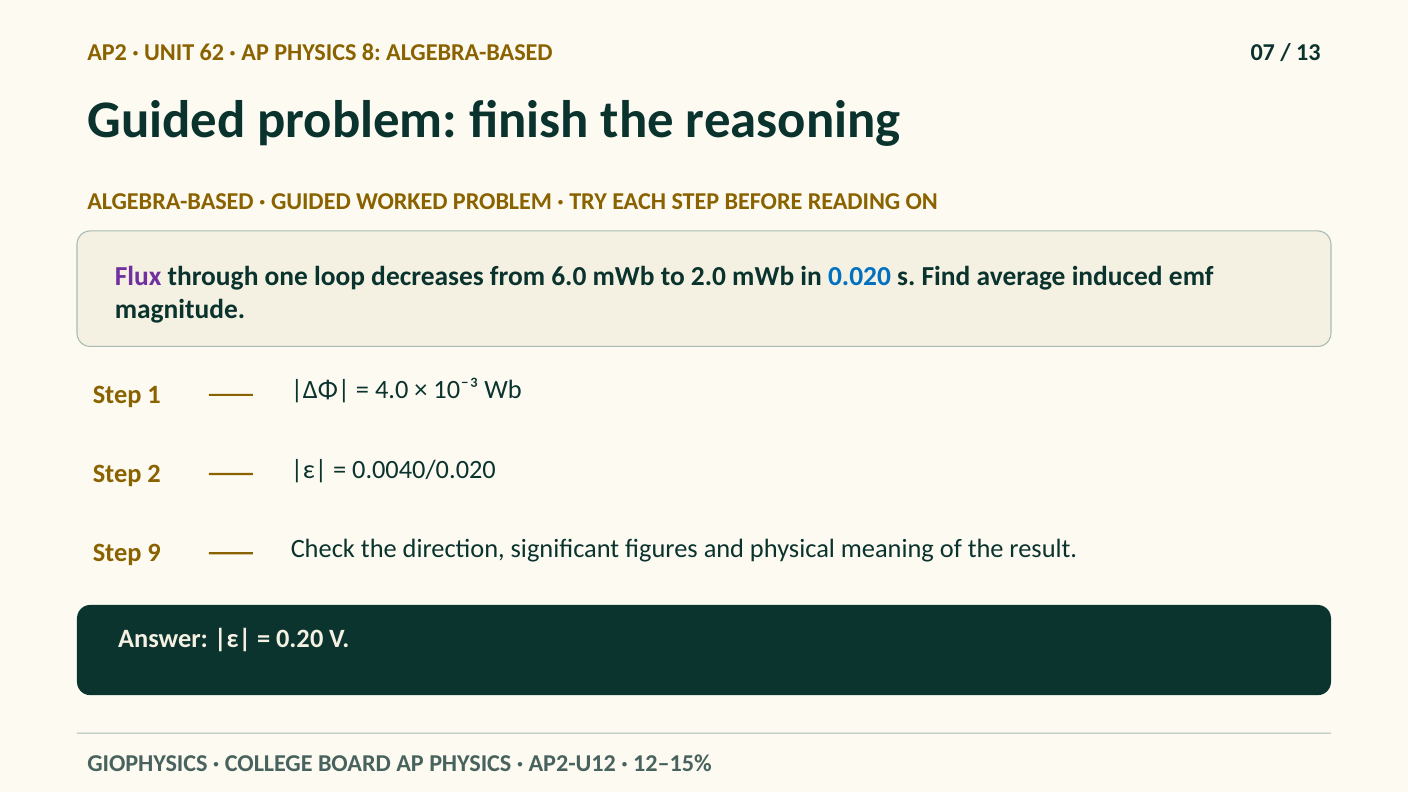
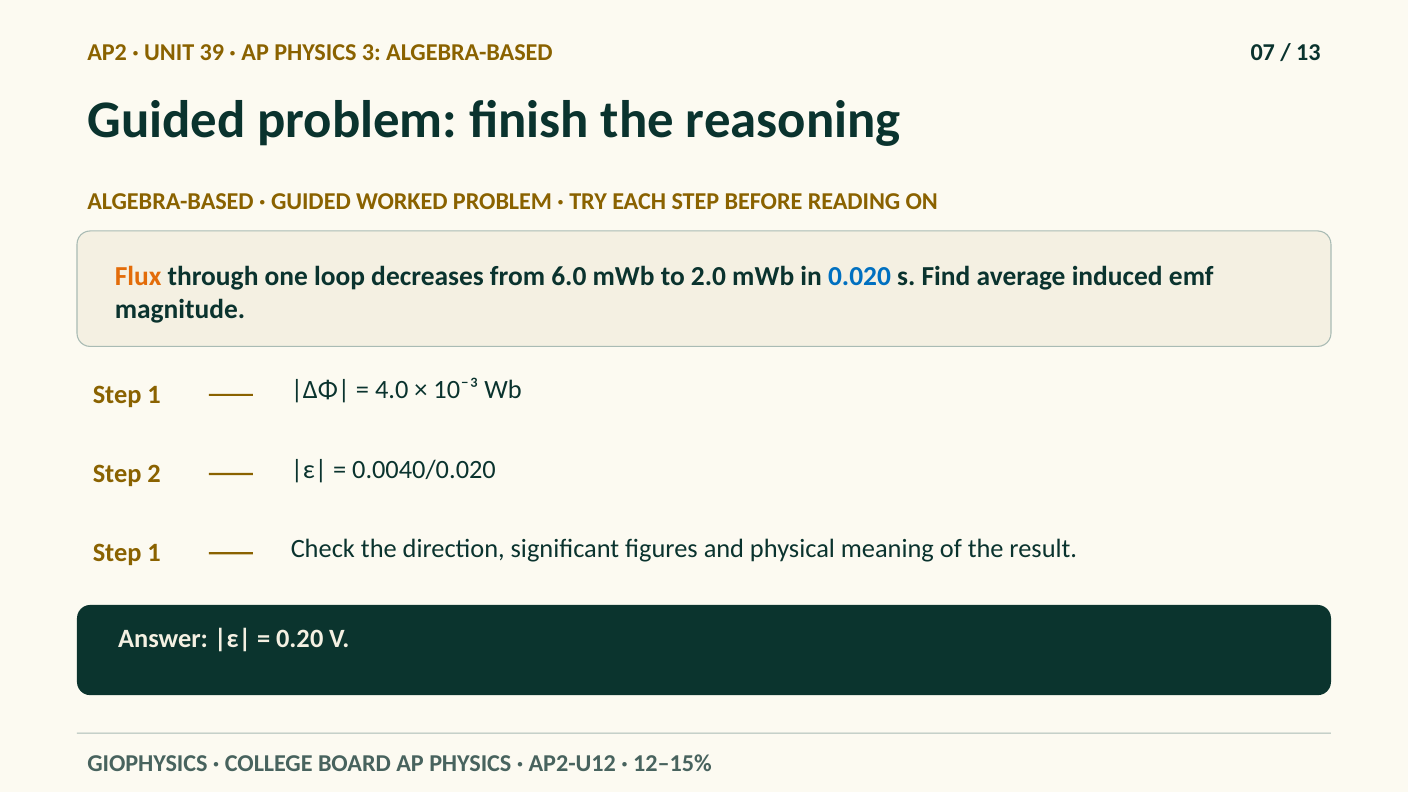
62: 62 -> 39 (212, 52)
8: 8 -> 3 (371, 52)
Flux colour: purple -> orange (138, 277)
9: 9 -> 1 (154, 553)
